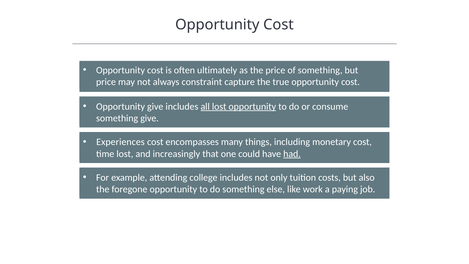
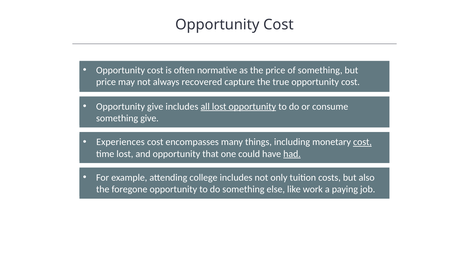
ultimately: ultimately -> normative (217, 70)
constraint: constraint -> recovered (202, 82)
cost underline: none -> present (362, 142)
and increasingly: increasingly -> opportunity (176, 154)
